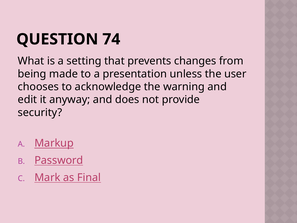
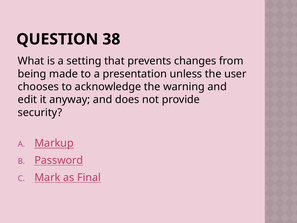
74: 74 -> 38 (111, 39)
